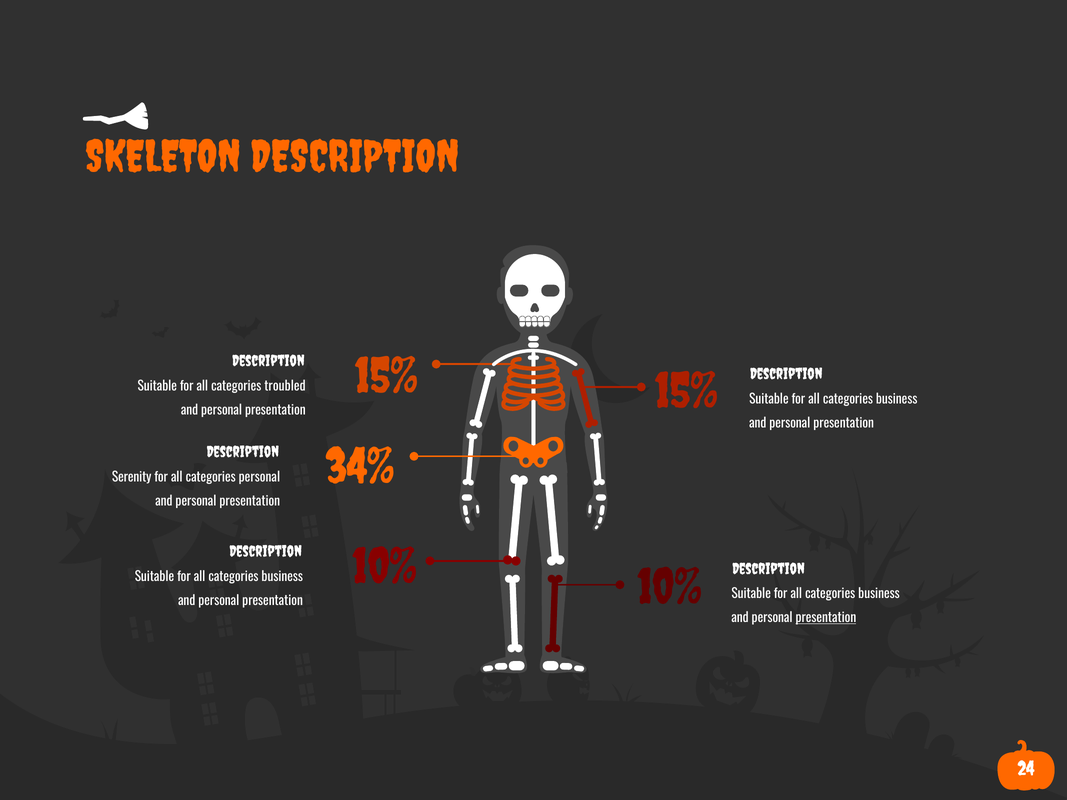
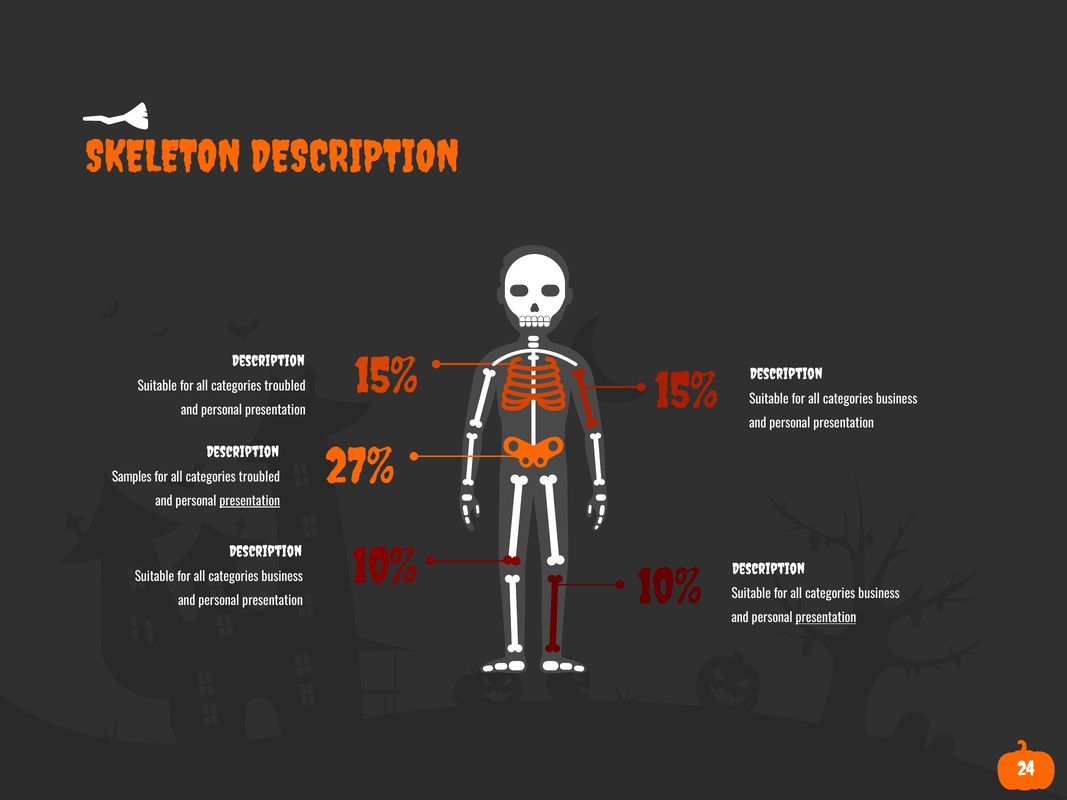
34%: 34% -> 27% (360, 467)
Serenity: Serenity -> Samples (132, 477)
personal: personal -> troubled (259, 477)
presentation underline: none -> present (250, 501)
